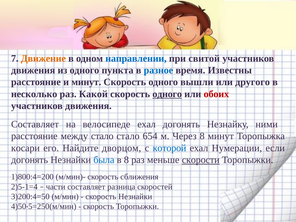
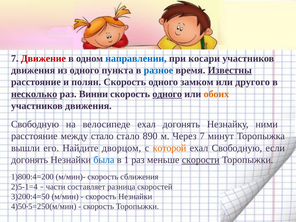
Движение colour: orange -> red (43, 58)
свитой: свитой -> косари (204, 58)
Известны underline: none -> present (230, 70)
и минут: минут -> полян (86, 82)
вышли: вышли -> замком (197, 82)
несколько underline: none -> present (34, 94)
Какой: Какой -> Винни (93, 94)
обоих colour: red -> orange (216, 94)
Составляет: Составляет -> Свободную (35, 124)
654: 654 -> 890 (150, 136)
Через 8: 8 -> 7 (202, 136)
косари: косари -> вышли (25, 148)
которой colour: blue -> orange (170, 148)
ехал Нумерации: Нумерации -> Свободную (237, 148)
в 8: 8 -> 1 (126, 160)
